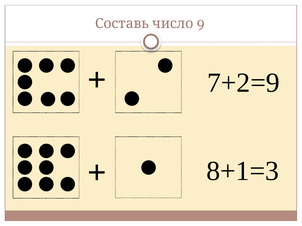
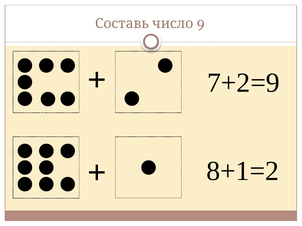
8+1=3: 8+1=3 -> 8+1=2 (243, 171)
